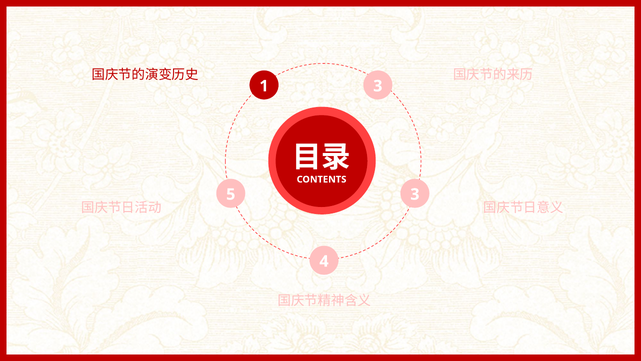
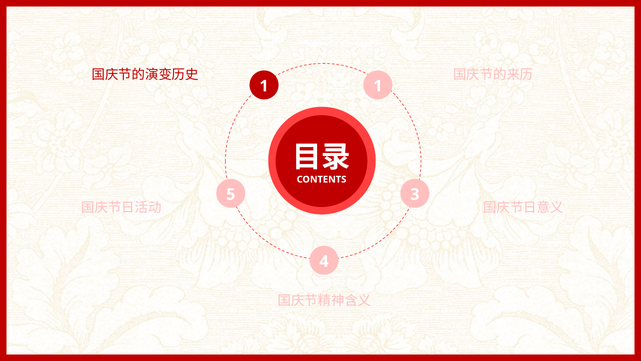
1 3: 3 -> 1 (378, 86)
